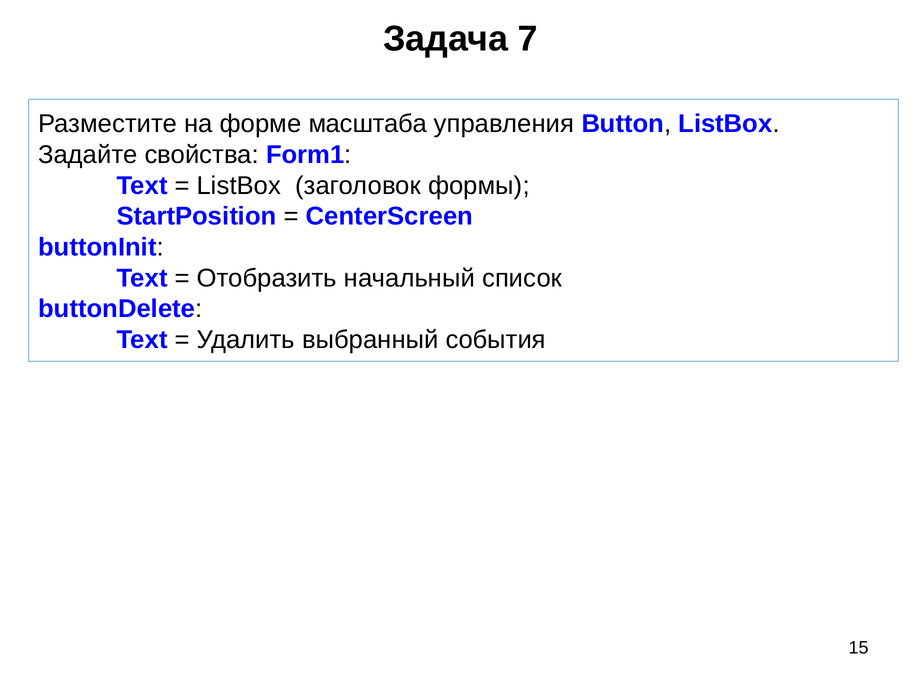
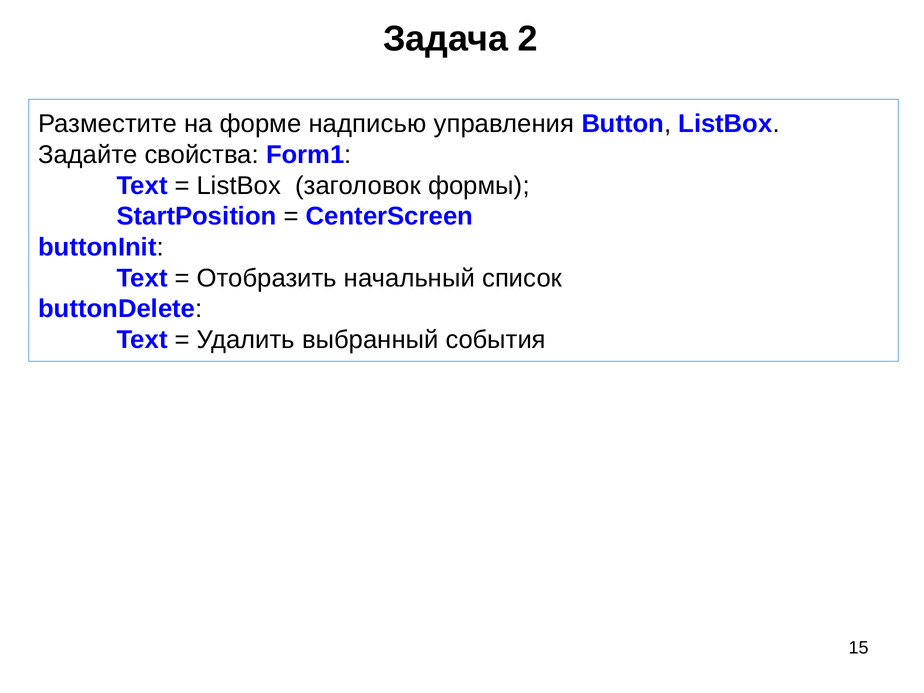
7: 7 -> 2 (528, 39)
масштаба: масштаба -> надписью (368, 124)
